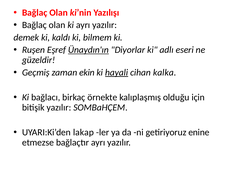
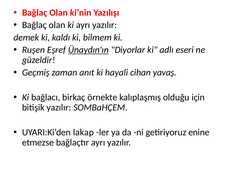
ekin: ekin -> anıt (87, 72)
hayali underline: present -> none (117, 72)
kalka: kalka -> yavaş (165, 72)
